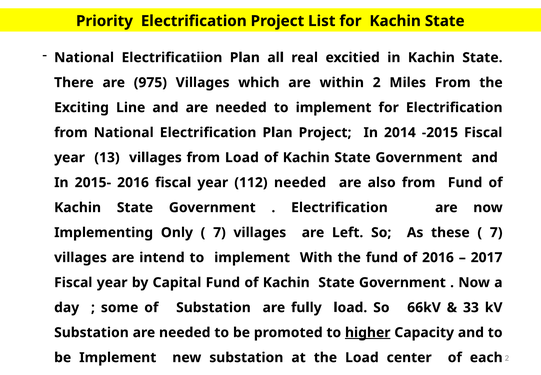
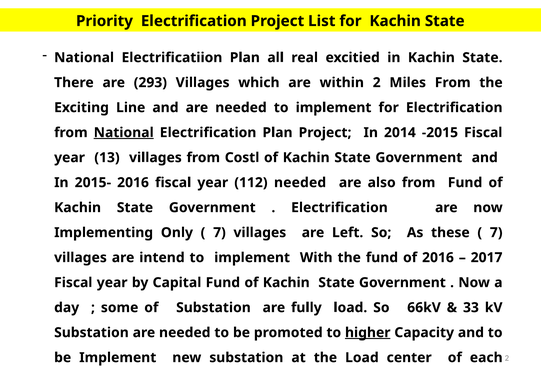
975: 975 -> 293 (150, 82)
National underline: none -> present (124, 132)
from Load: Load -> Costl (242, 157)
